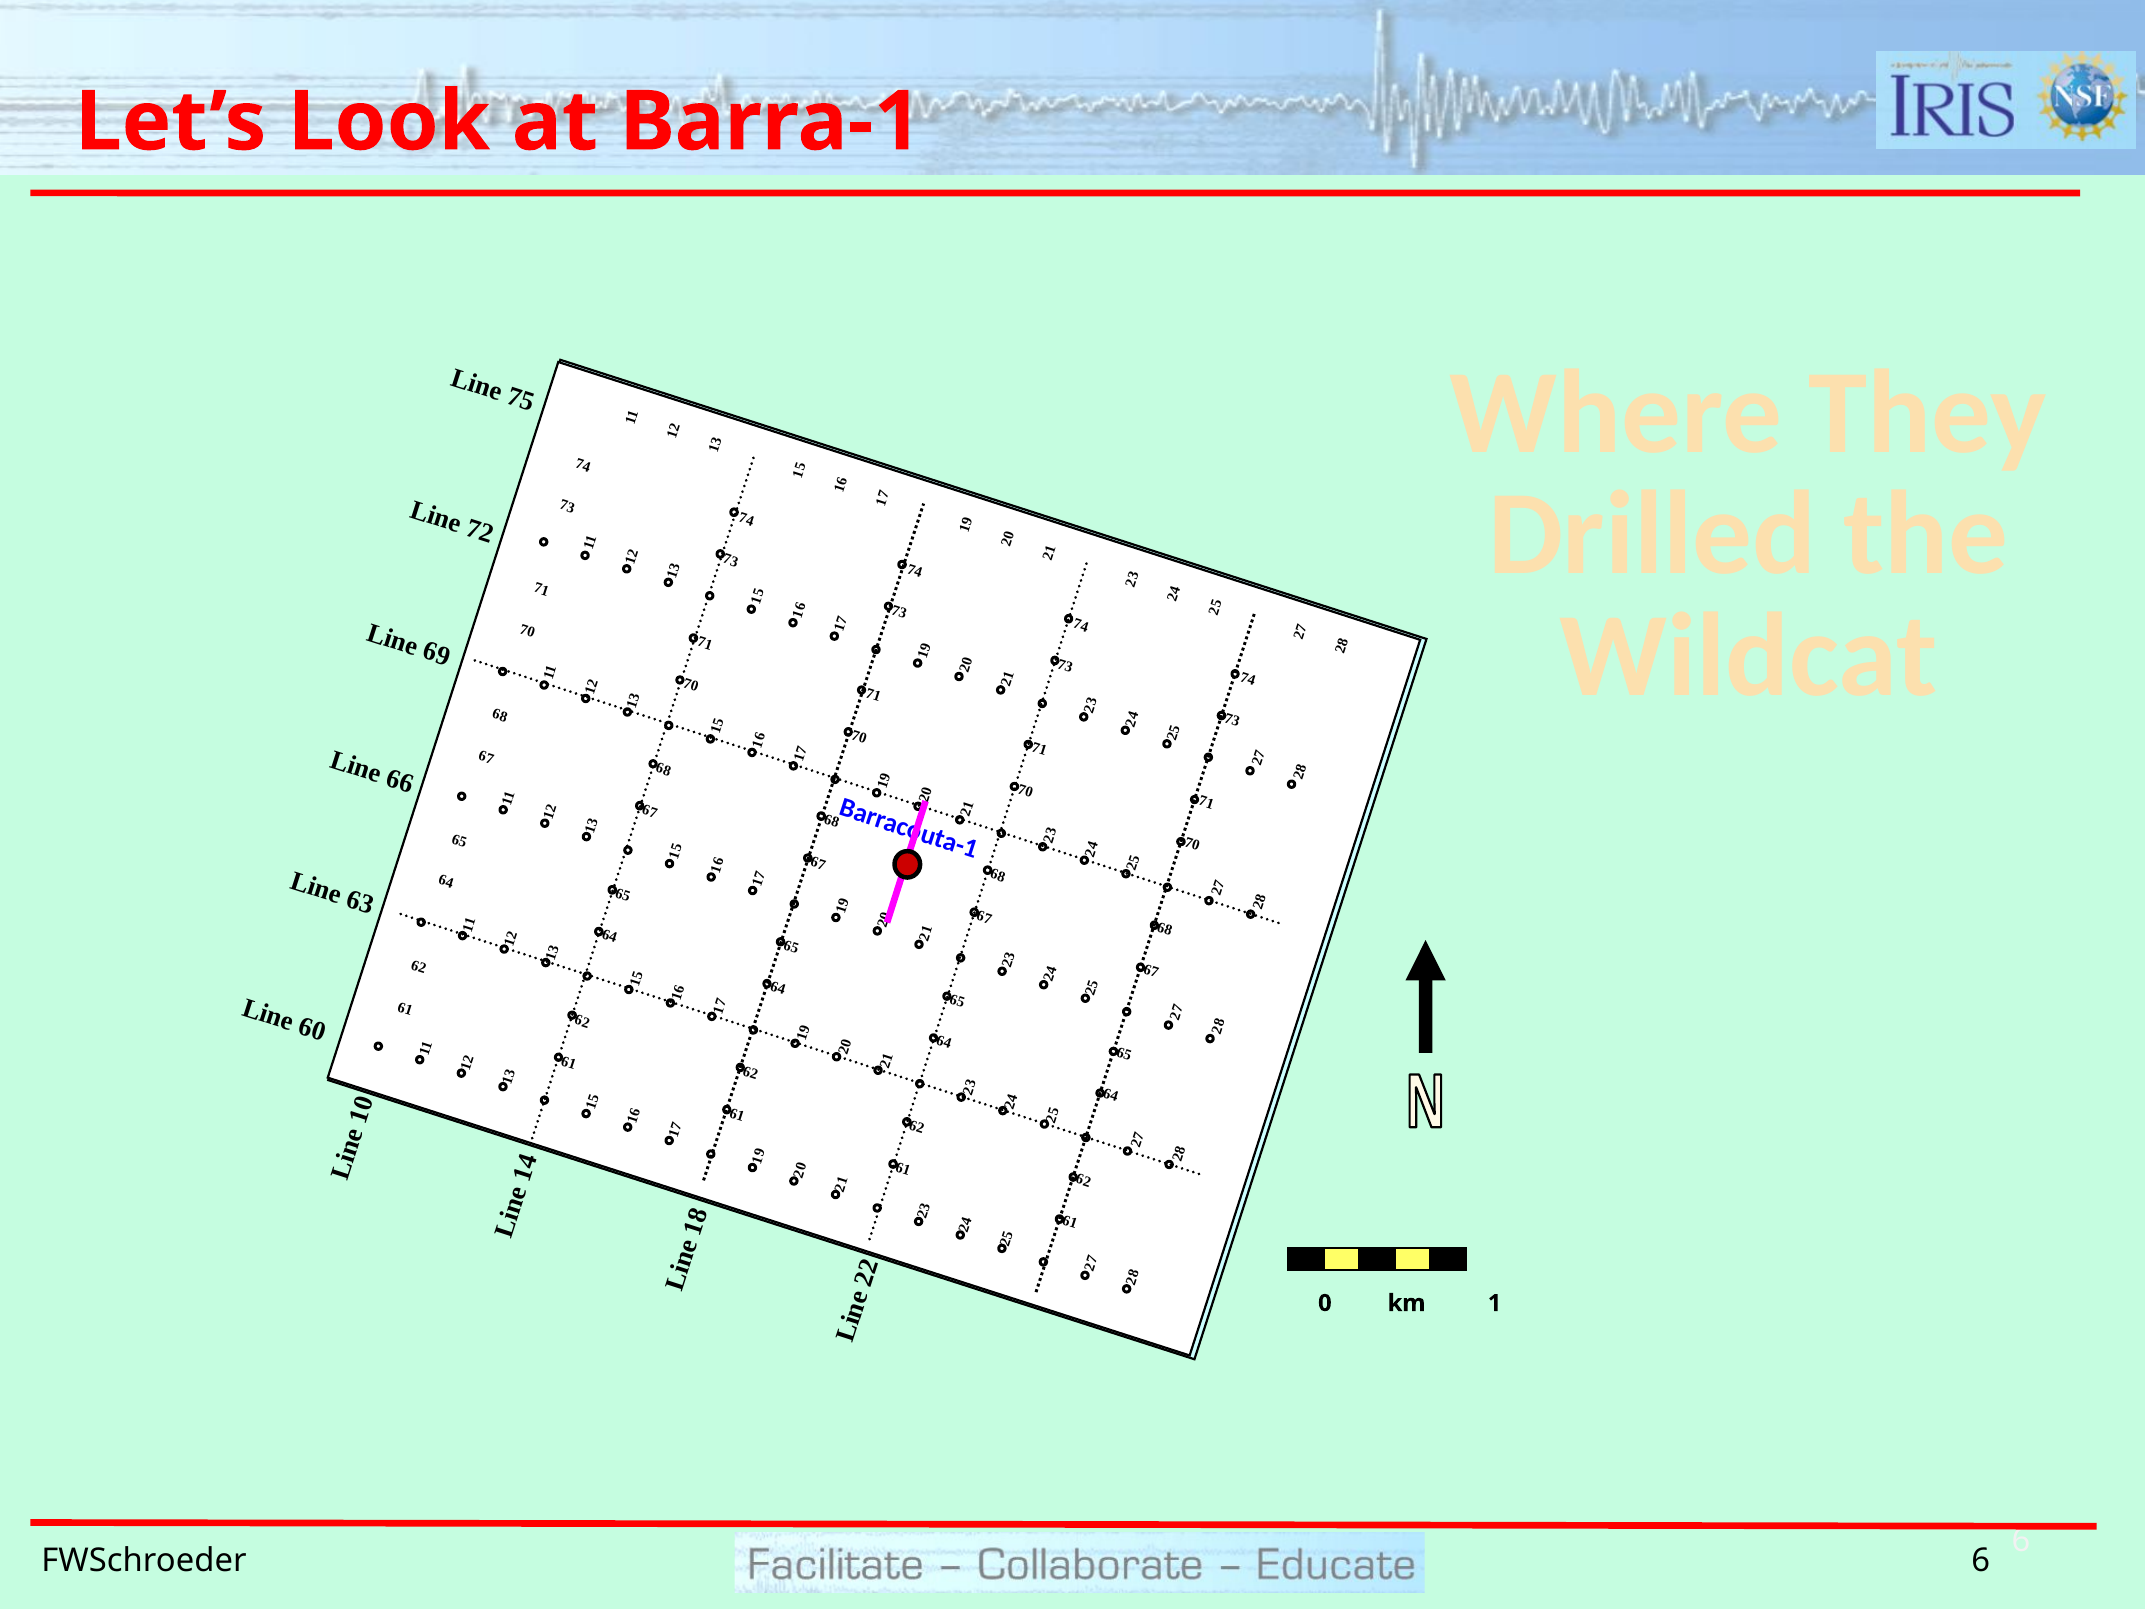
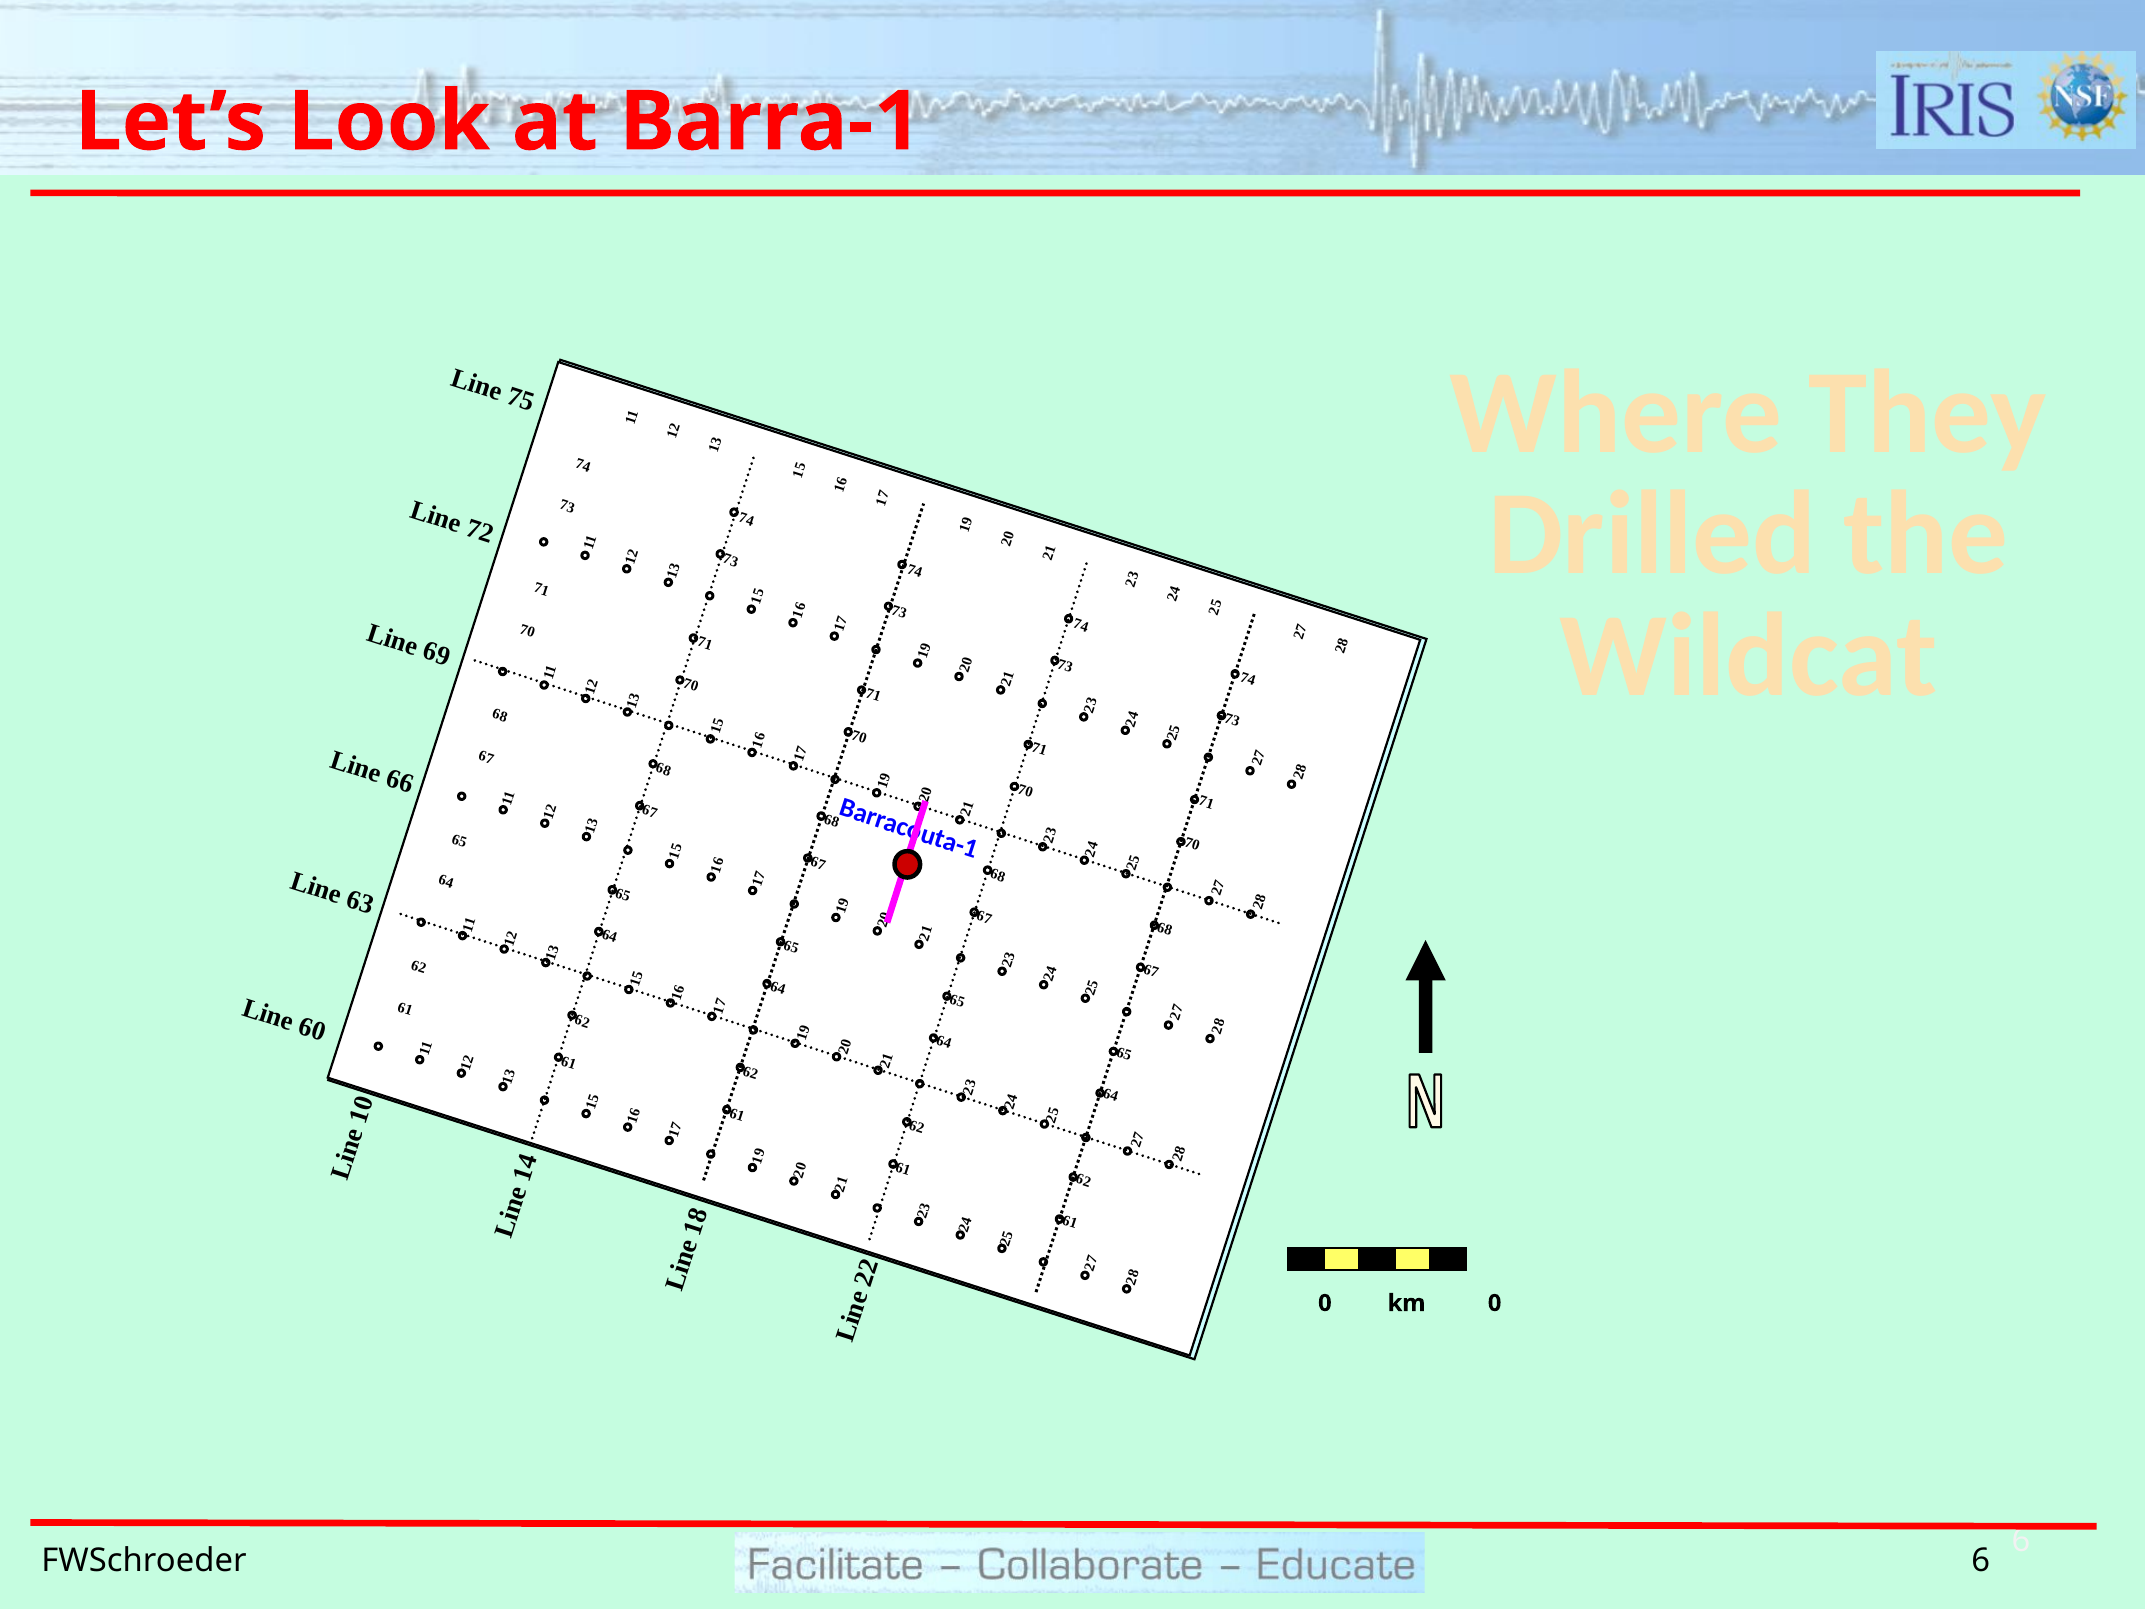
km 1: 1 -> 0 (1495, 1303)
